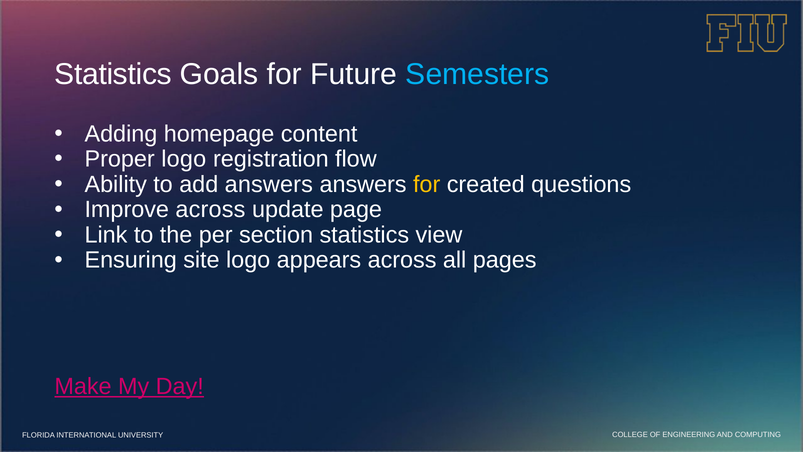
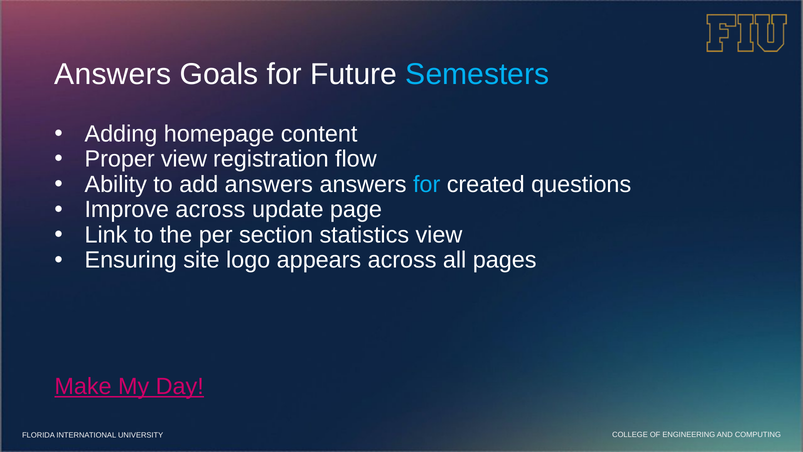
Statistics: Statistics -> Answers (113, 74)
Proper logo: logo -> view (184, 159)
for colour: yellow -> light blue (427, 184)
